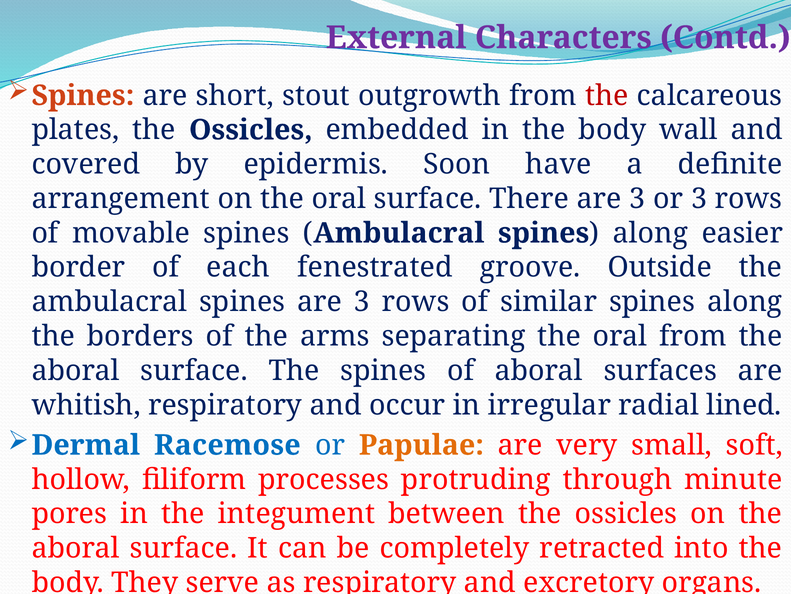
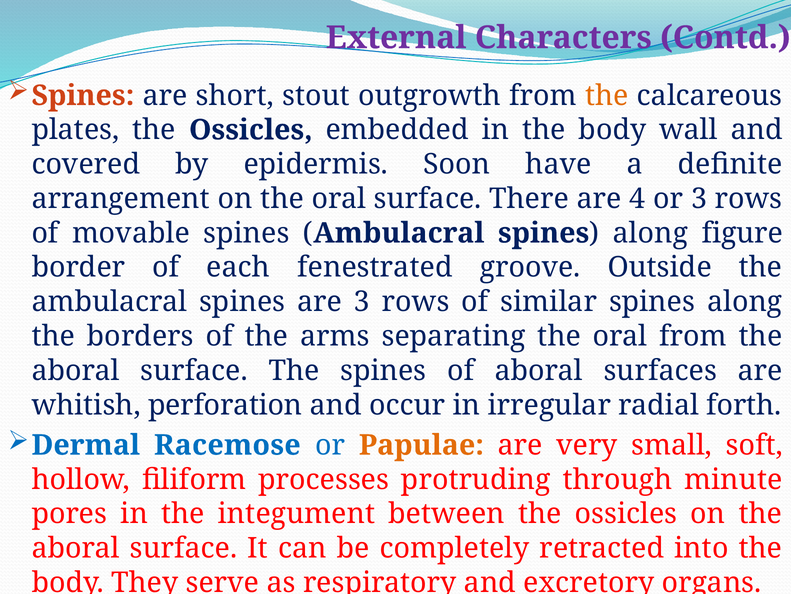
the colour: red -> orange (607, 95)
There are 3: 3 -> 4 (637, 199)
easier: easier -> figure (742, 233)
whitish respiratory: respiratory -> perforation (225, 405)
lined: lined -> forth (744, 405)
